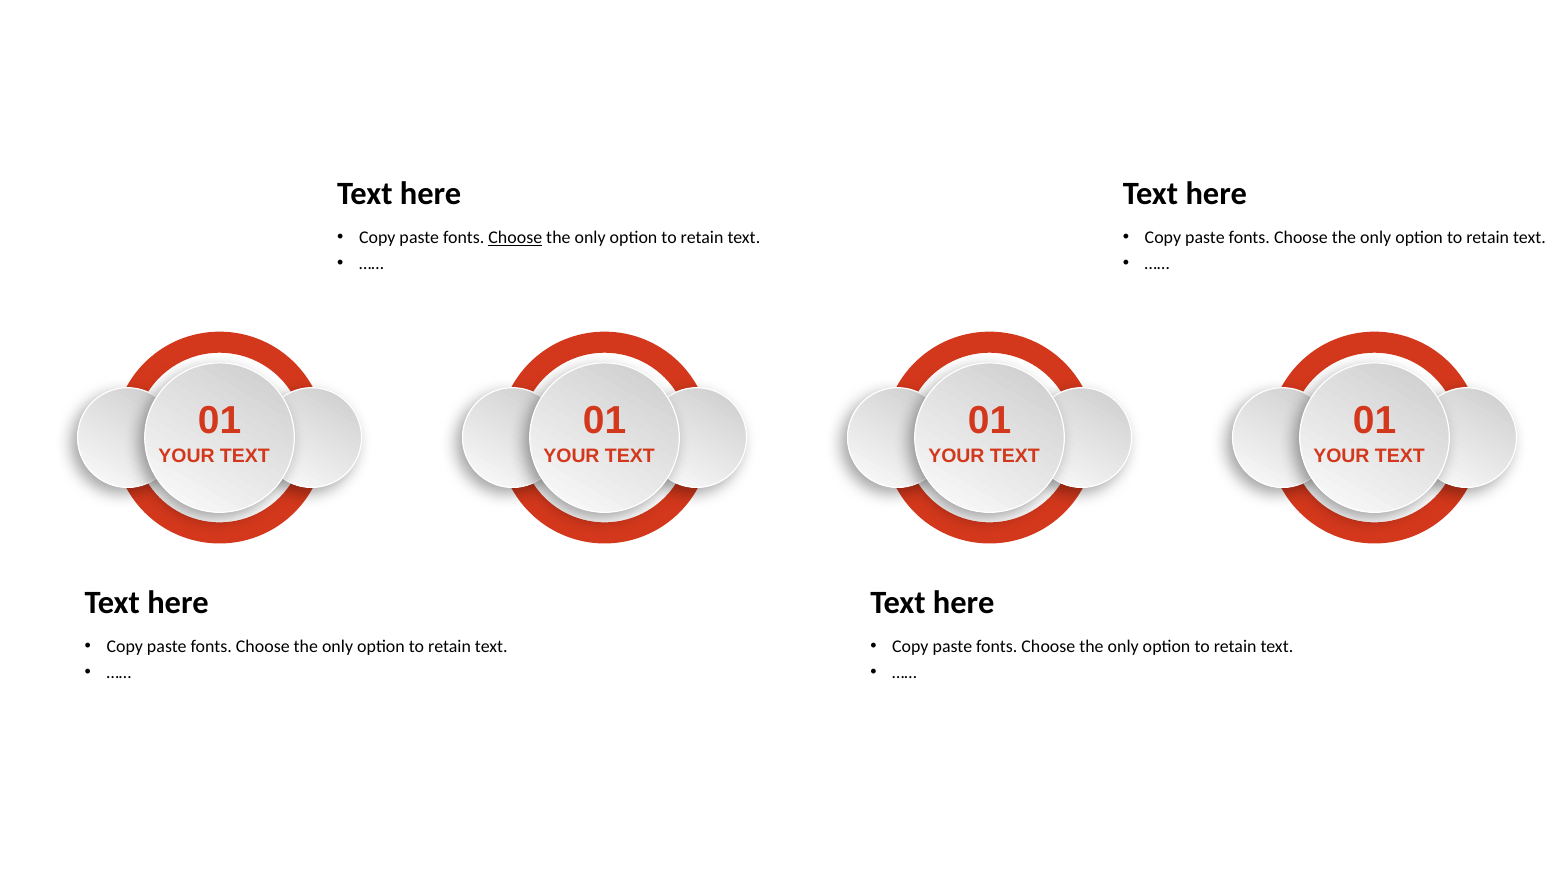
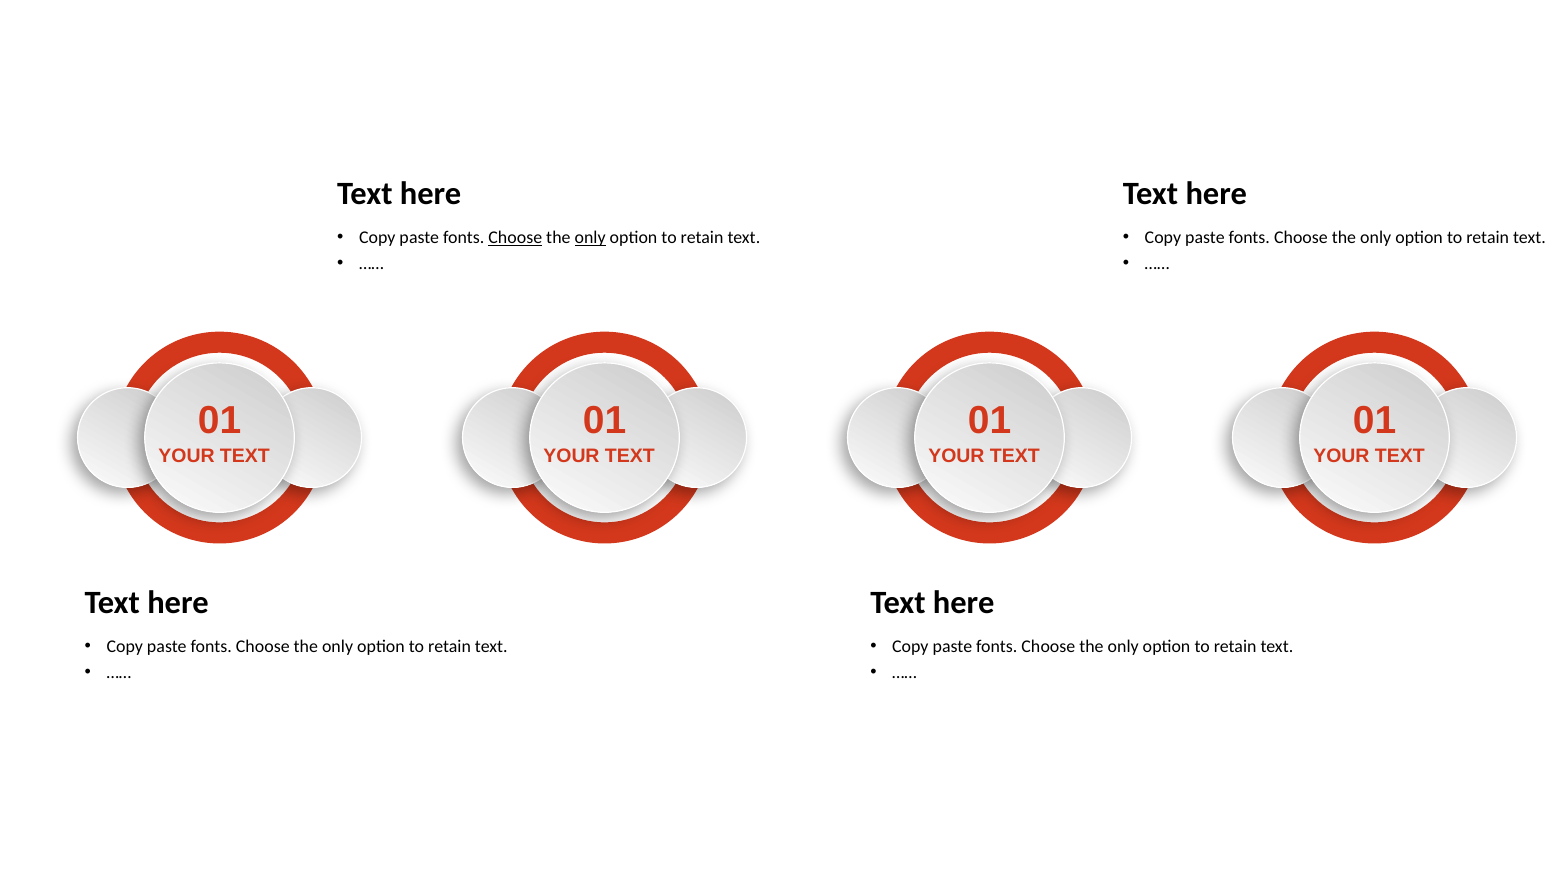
only underline: none -> present (590, 238)
